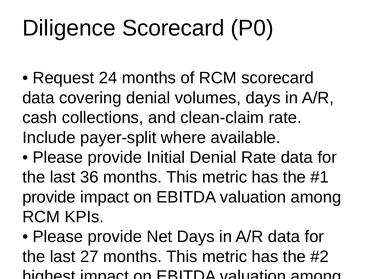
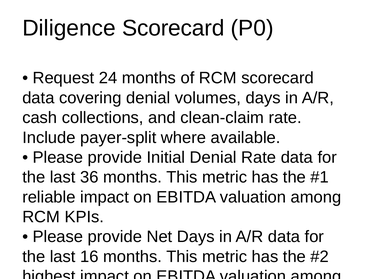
provide: provide -> reliable (49, 197)
27: 27 -> 16 (89, 257)
